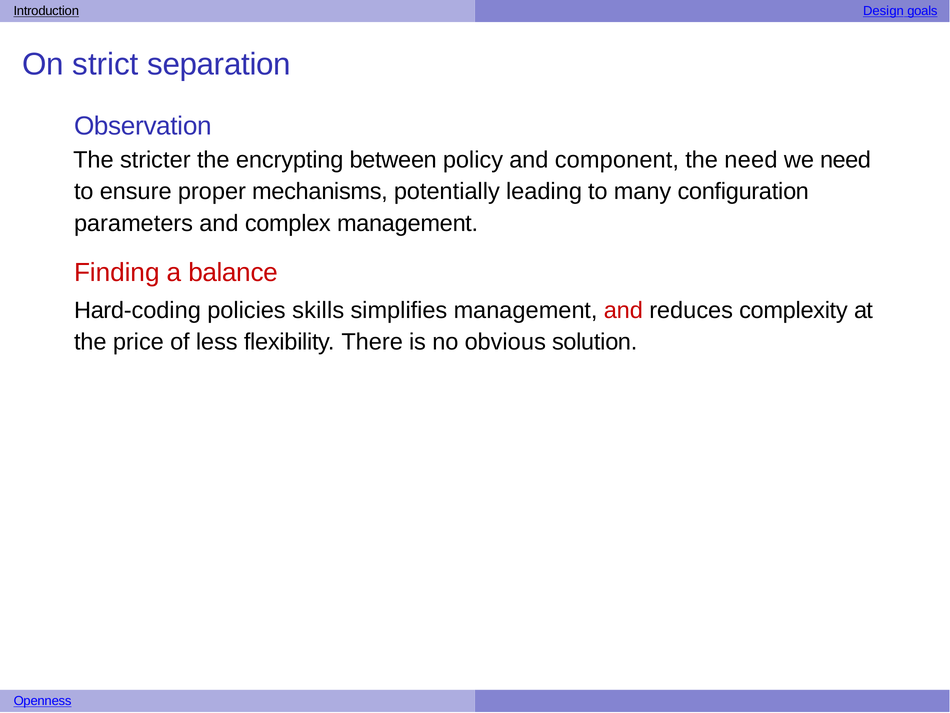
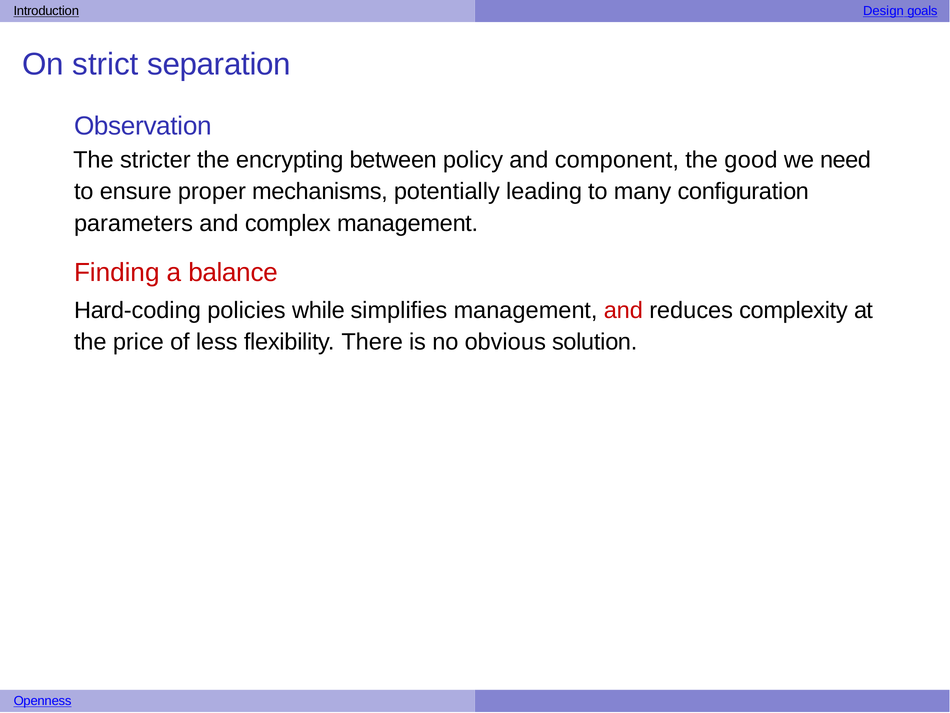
the need: need -> good (751, 160)
skills: skills -> while (318, 310)
